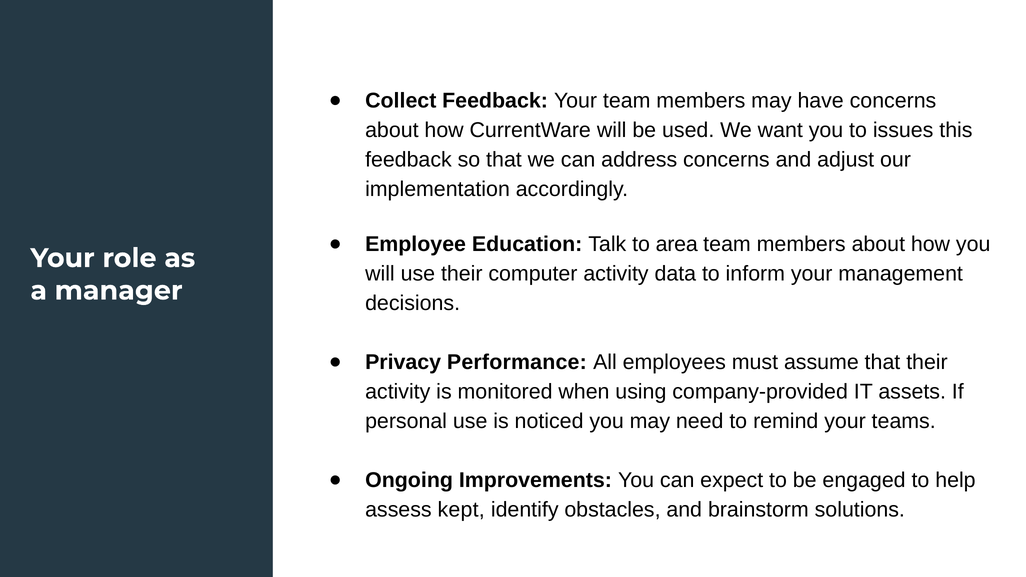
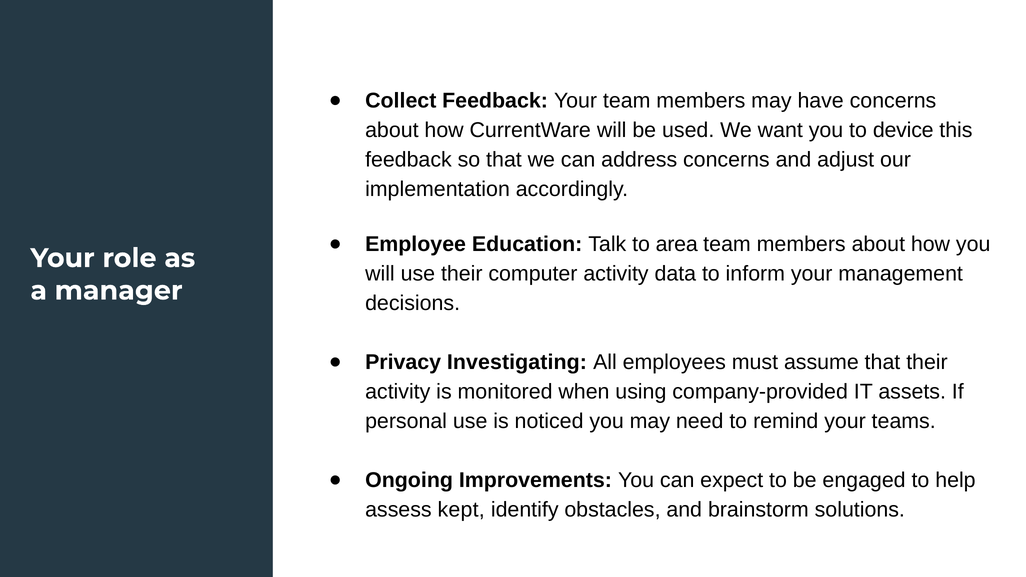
issues: issues -> device (903, 130)
Performance: Performance -> Investigating (517, 362)
